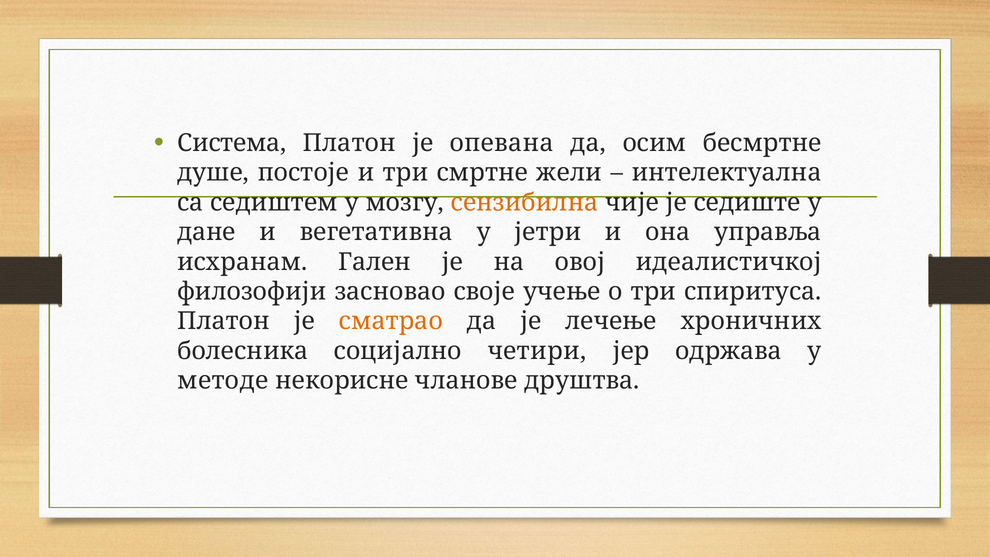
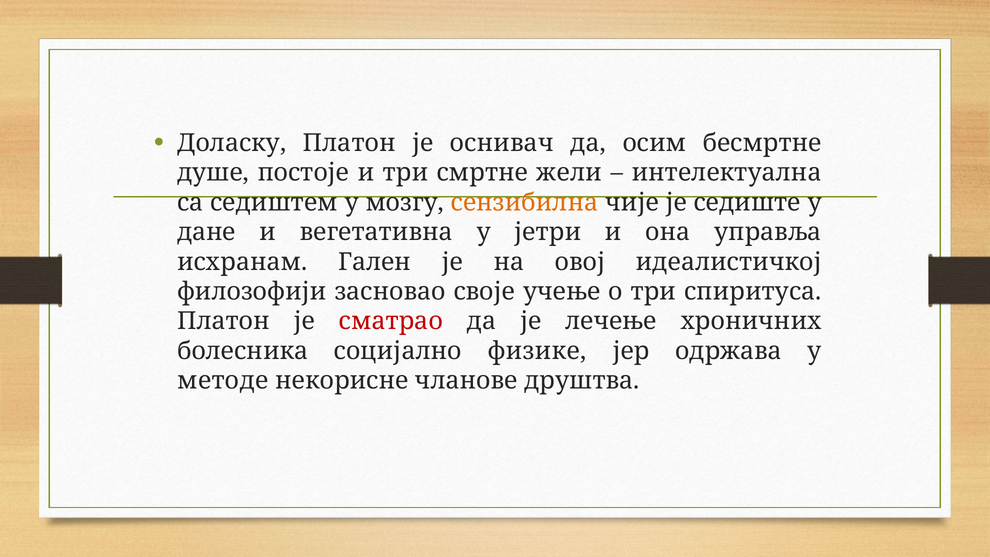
Система: Система -> Доласку (232, 143)
опевана: опевана -> оснивач (502, 143)
сматрао colour: orange -> red (391, 321)
четири: четири -> физике (537, 351)
